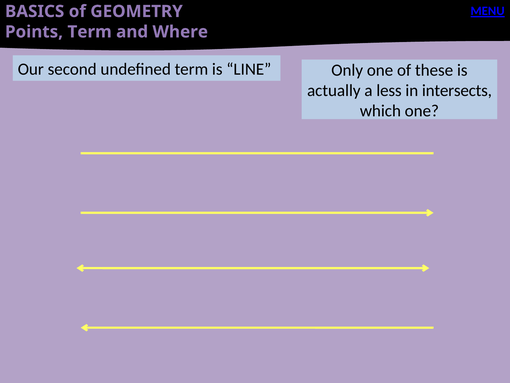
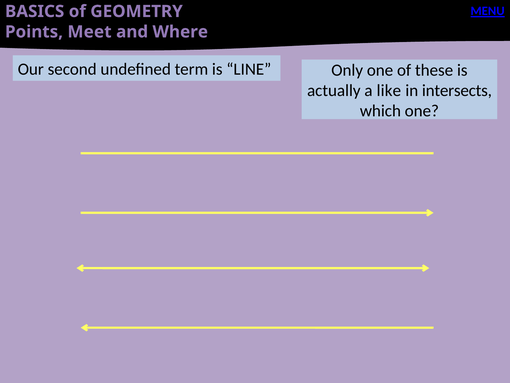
Points Term: Term -> Meet (90, 32)
less: less -> like (389, 90)
